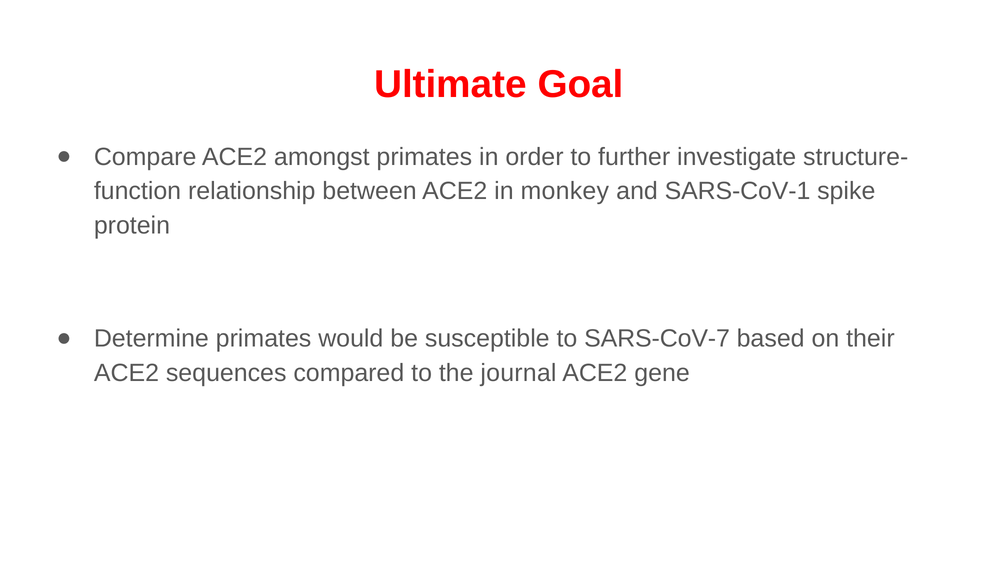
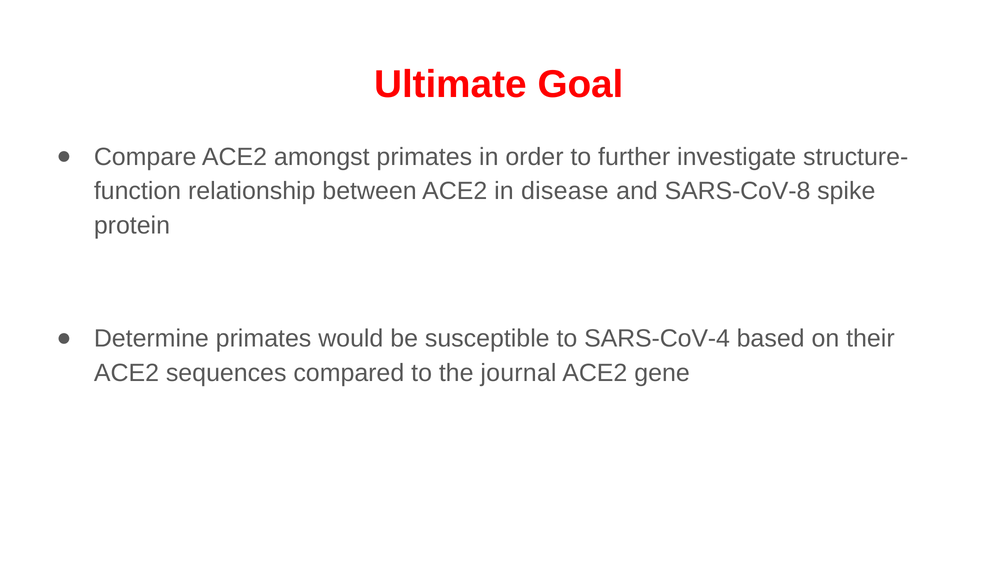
monkey: monkey -> disease (565, 191)
SARS-CoV-1: SARS-CoV-1 -> SARS-CoV-8 (738, 191)
SARS-CoV-7: SARS-CoV-7 -> SARS-CoV-4 (657, 339)
